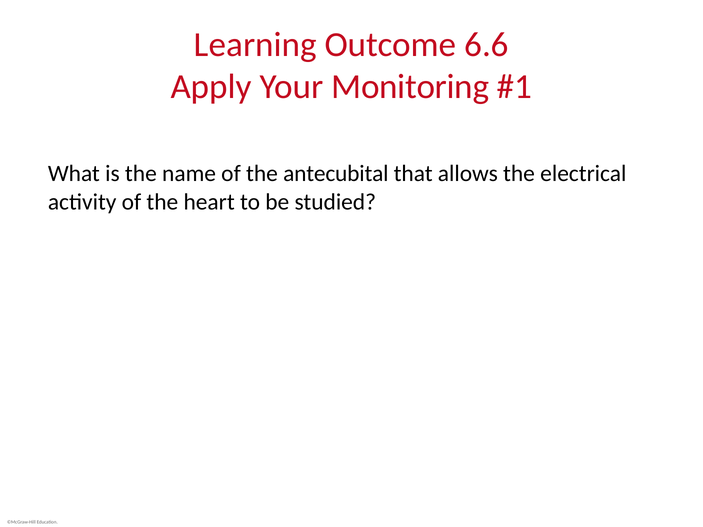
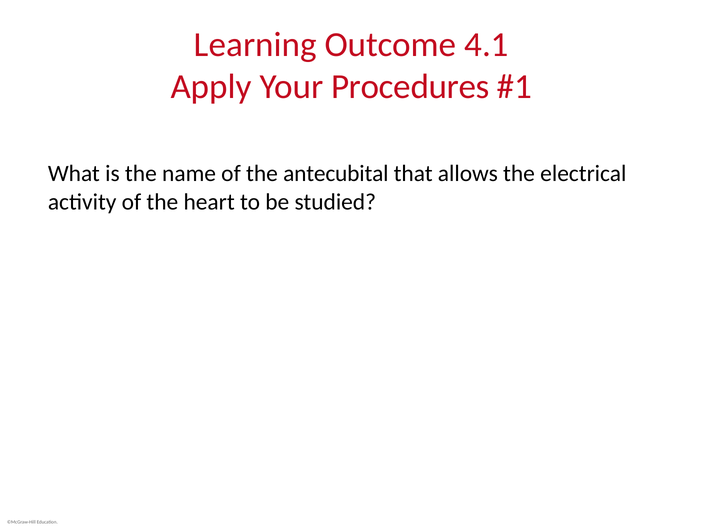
6.6: 6.6 -> 4.1 (487, 45)
Monitoring: Monitoring -> Procedures (410, 87)
